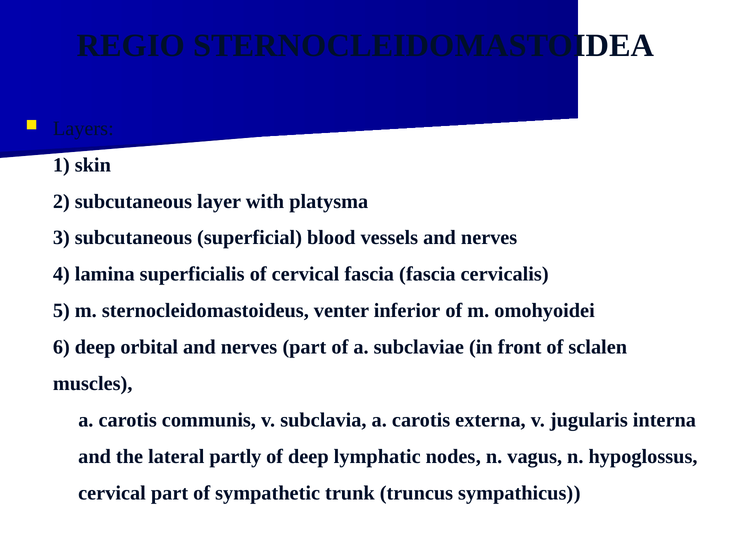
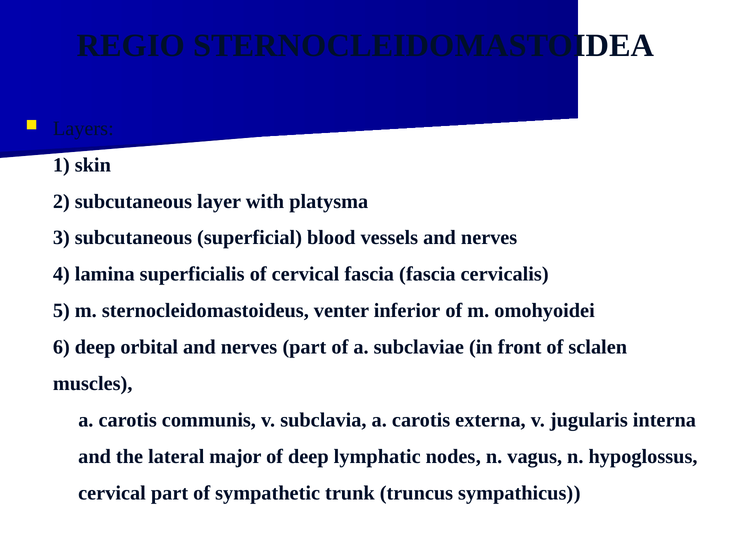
partly: partly -> major (235, 457)
